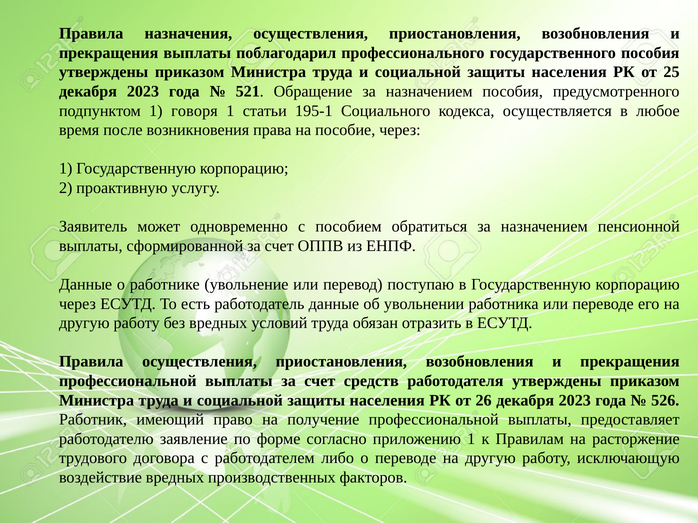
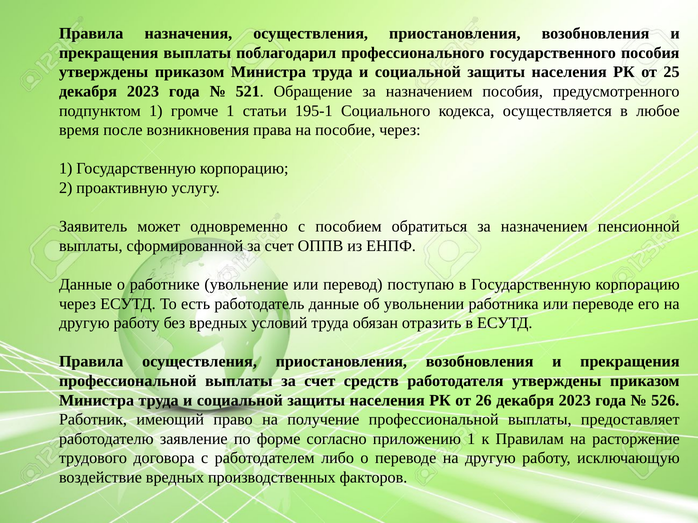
говоря: говоря -> громче (195, 111)
